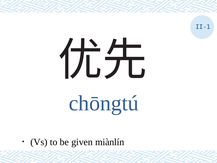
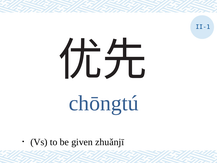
miànlín: miànlín -> zhuǎnjī (110, 142)
